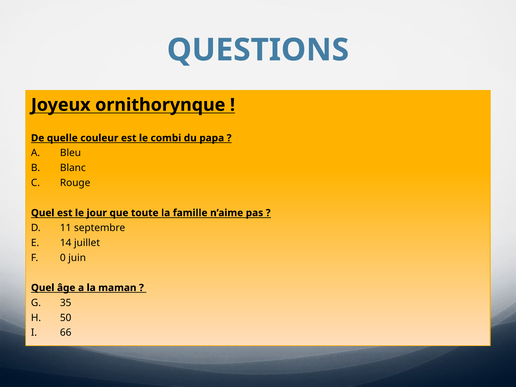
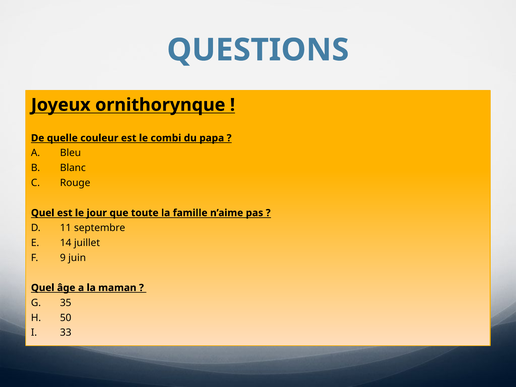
0: 0 -> 9 (63, 258)
66: 66 -> 33 (66, 333)
